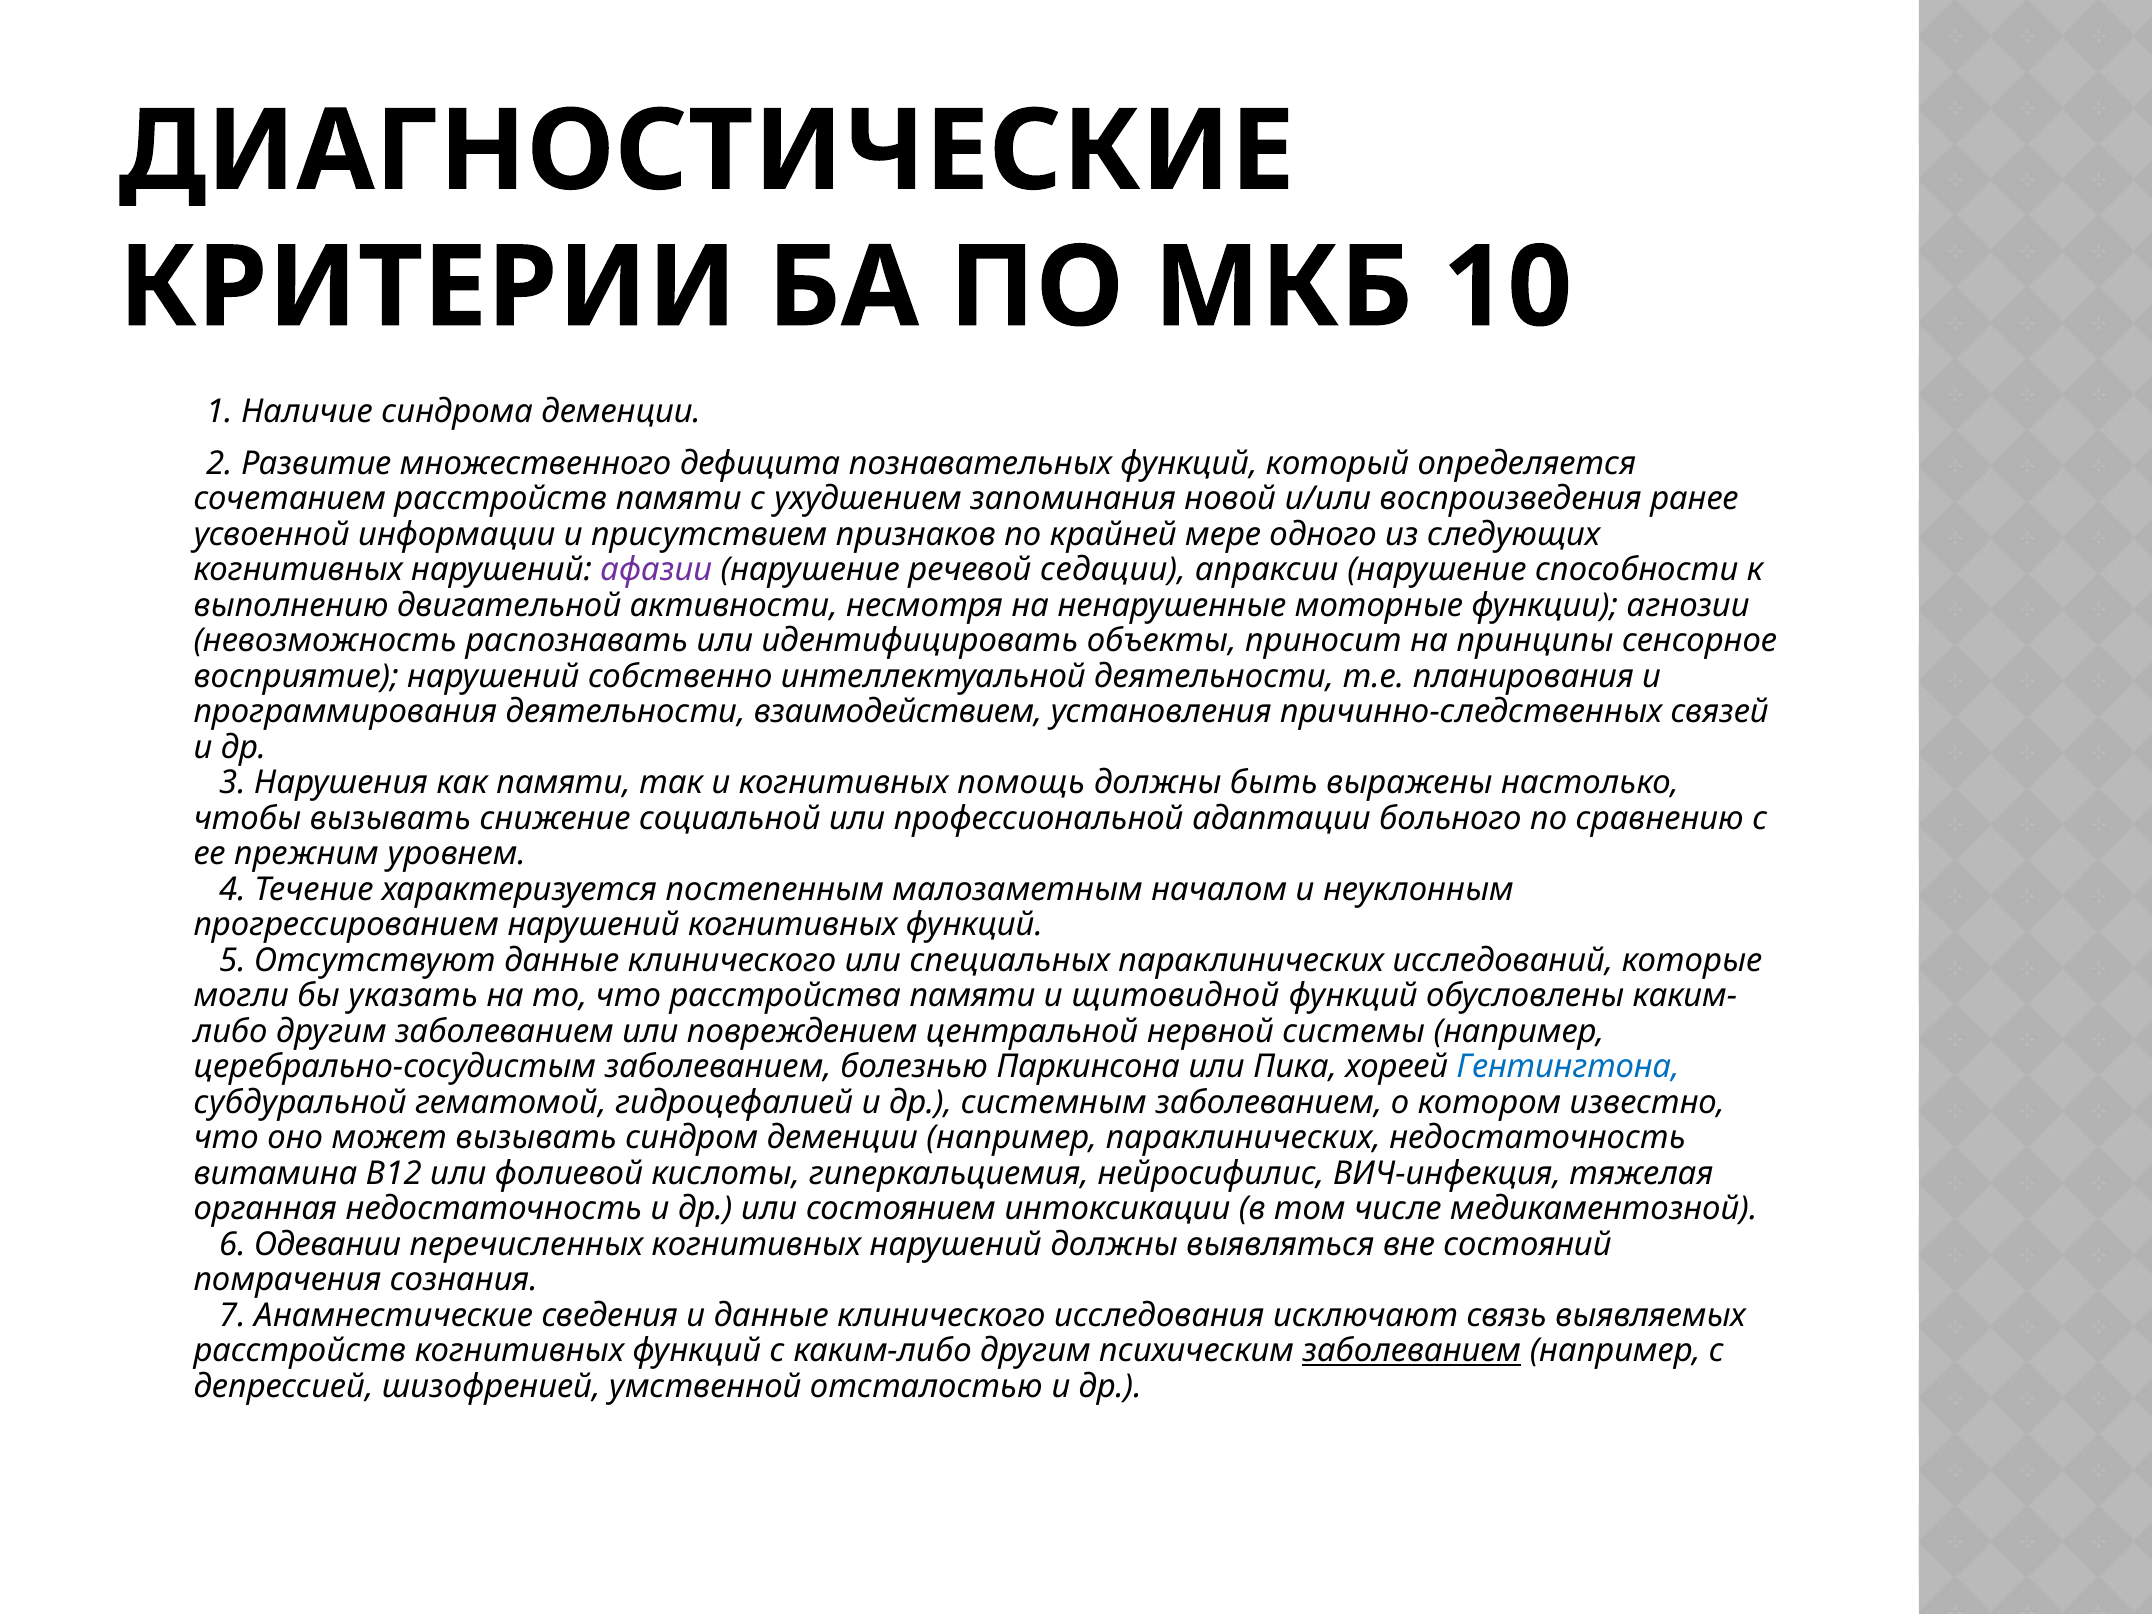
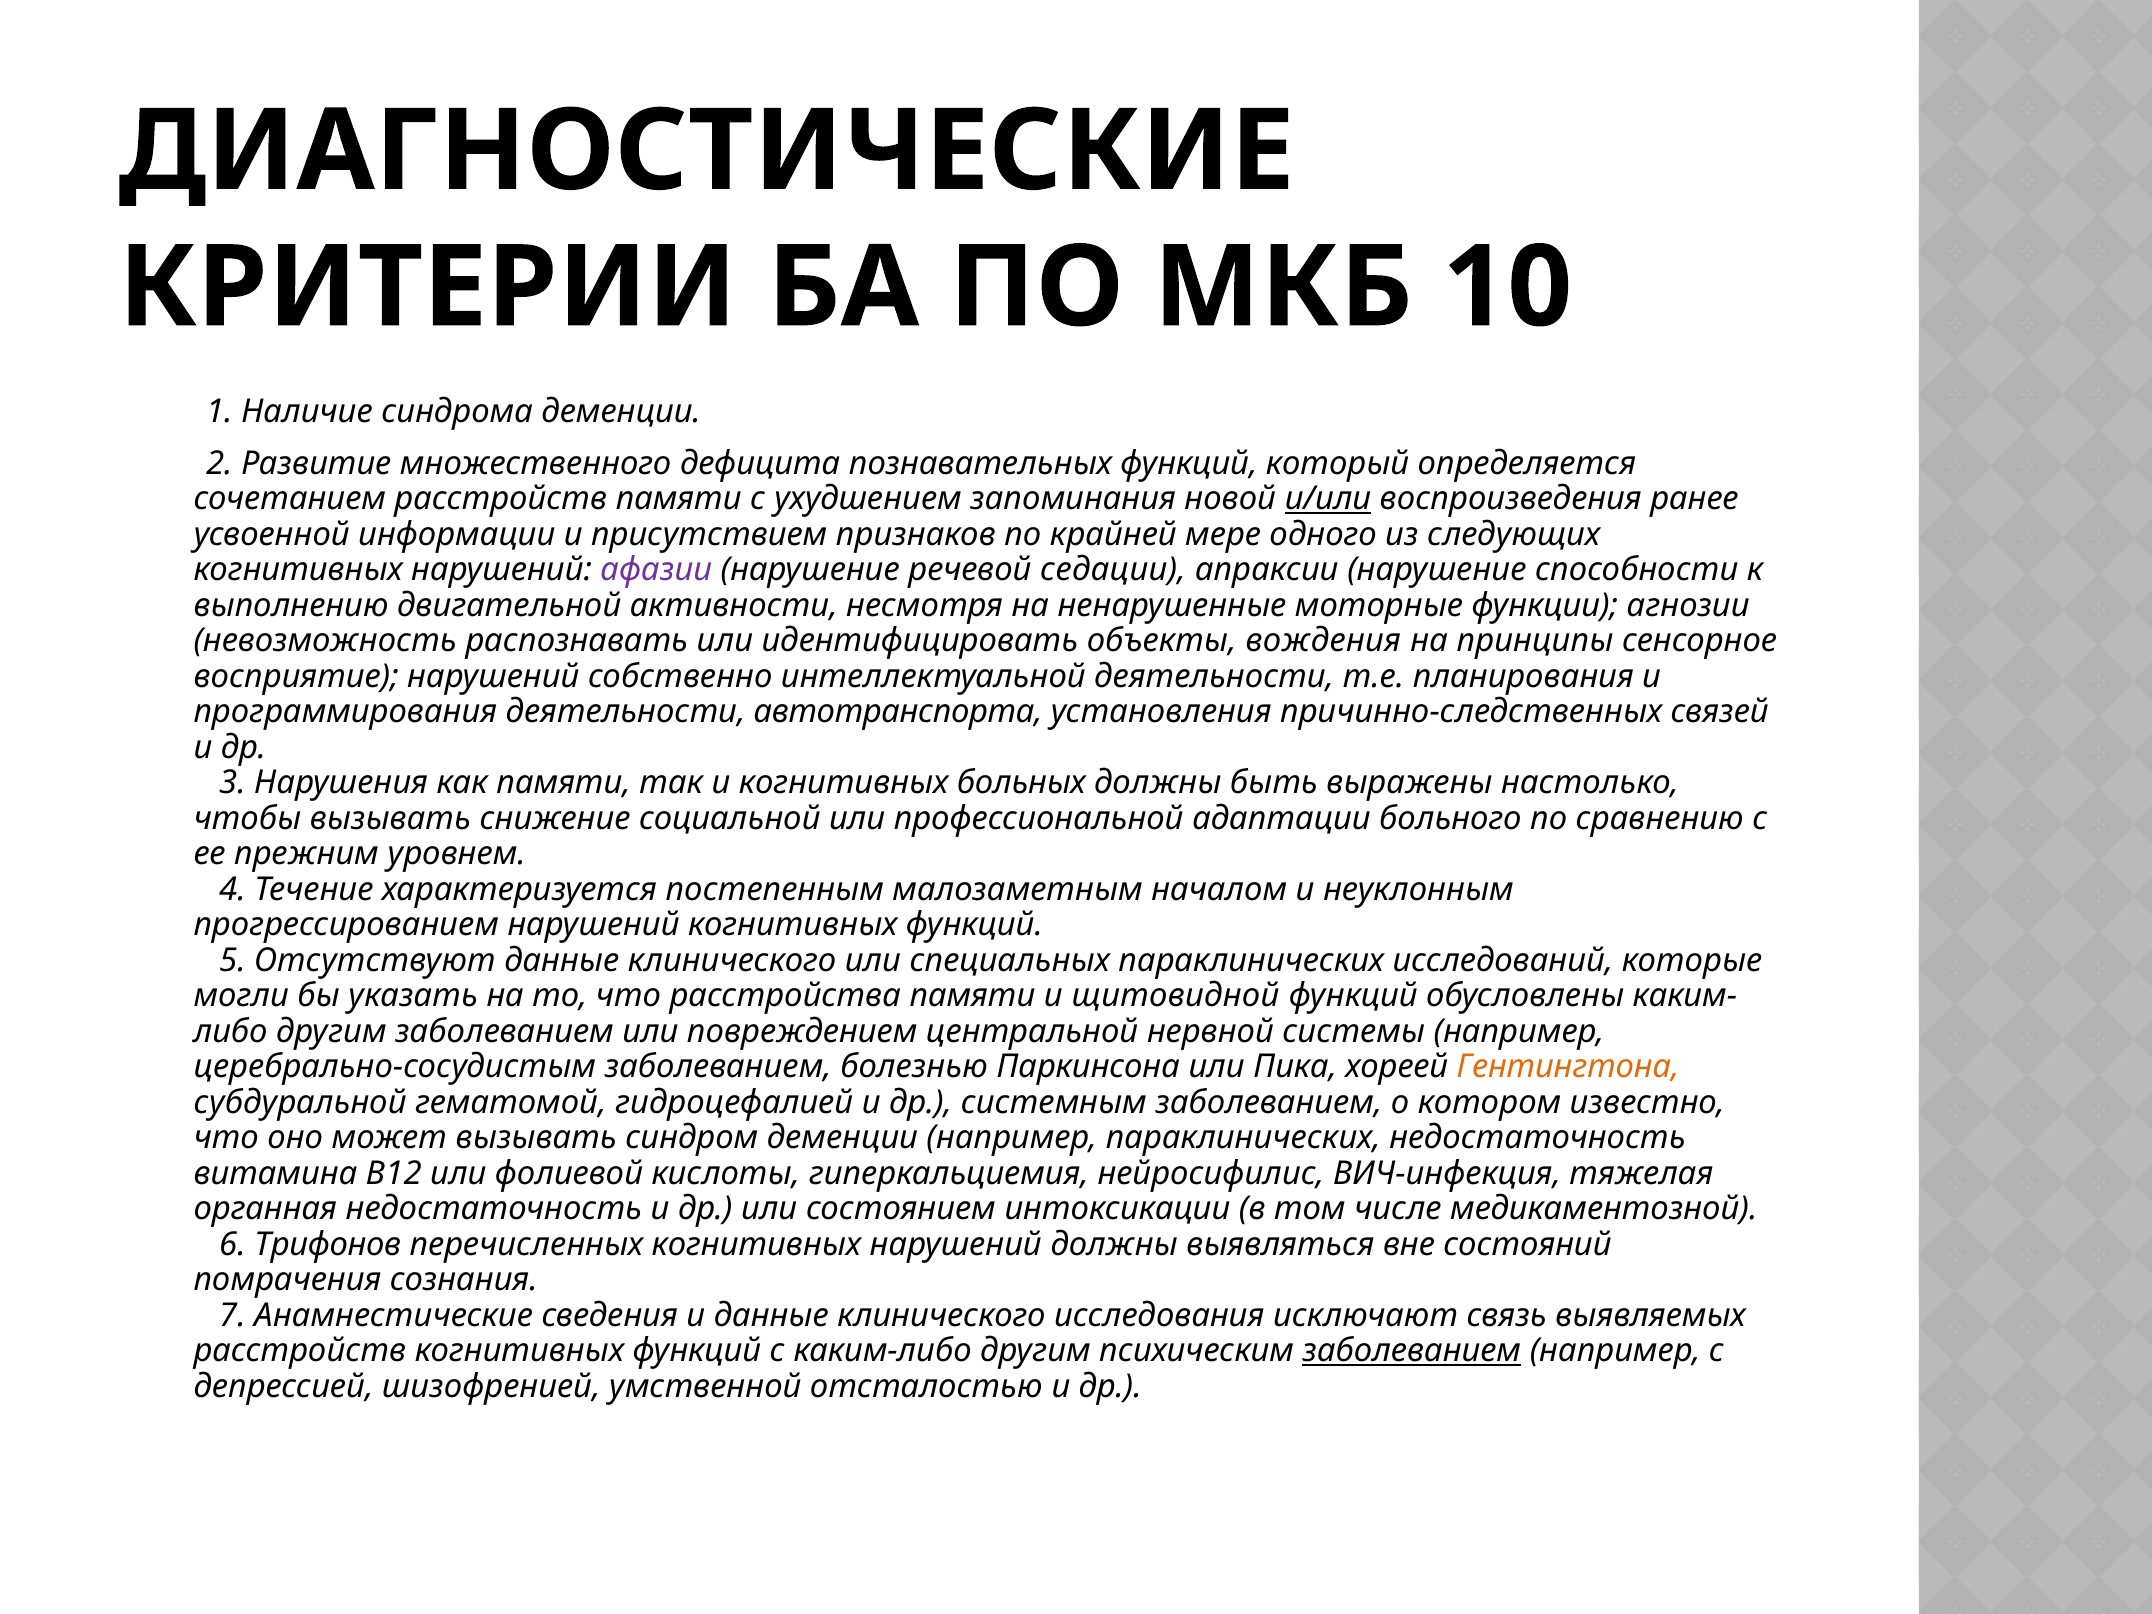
и/или underline: none -> present (1328, 499)
приносит: приносит -> вождения (1323, 641)
взаимодействием: взаимодействием -> автотранспорта (898, 712)
помощь: помощь -> больных (1021, 783)
Гентингтона colour: blue -> orange (1568, 1067)
Одевании: Одевании -> Трифонов (328, 1244)
